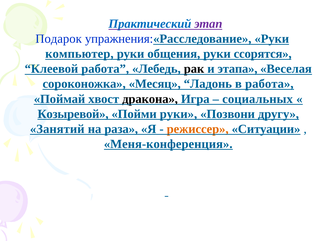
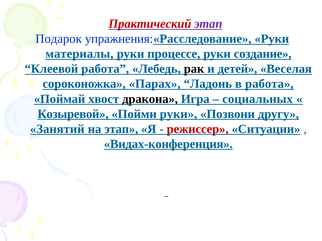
Практический colour: blue -> red (150, 24)
компьютер: компьютер -> материалы (79, 54)
общения: общения -> процессе (174, 54)
ссорятся: ссорятся -> создание (263, 54)
этапа: этапа -> детей (237, 69)
Месяц: Месяц -> Парах (155, 84)
на раза: раза -> этап (121, 129)
режиссер colour: orange -> red (198, 129)
Меня-конференция: Меня-конференция -> Видах-конференция (168, 144)
